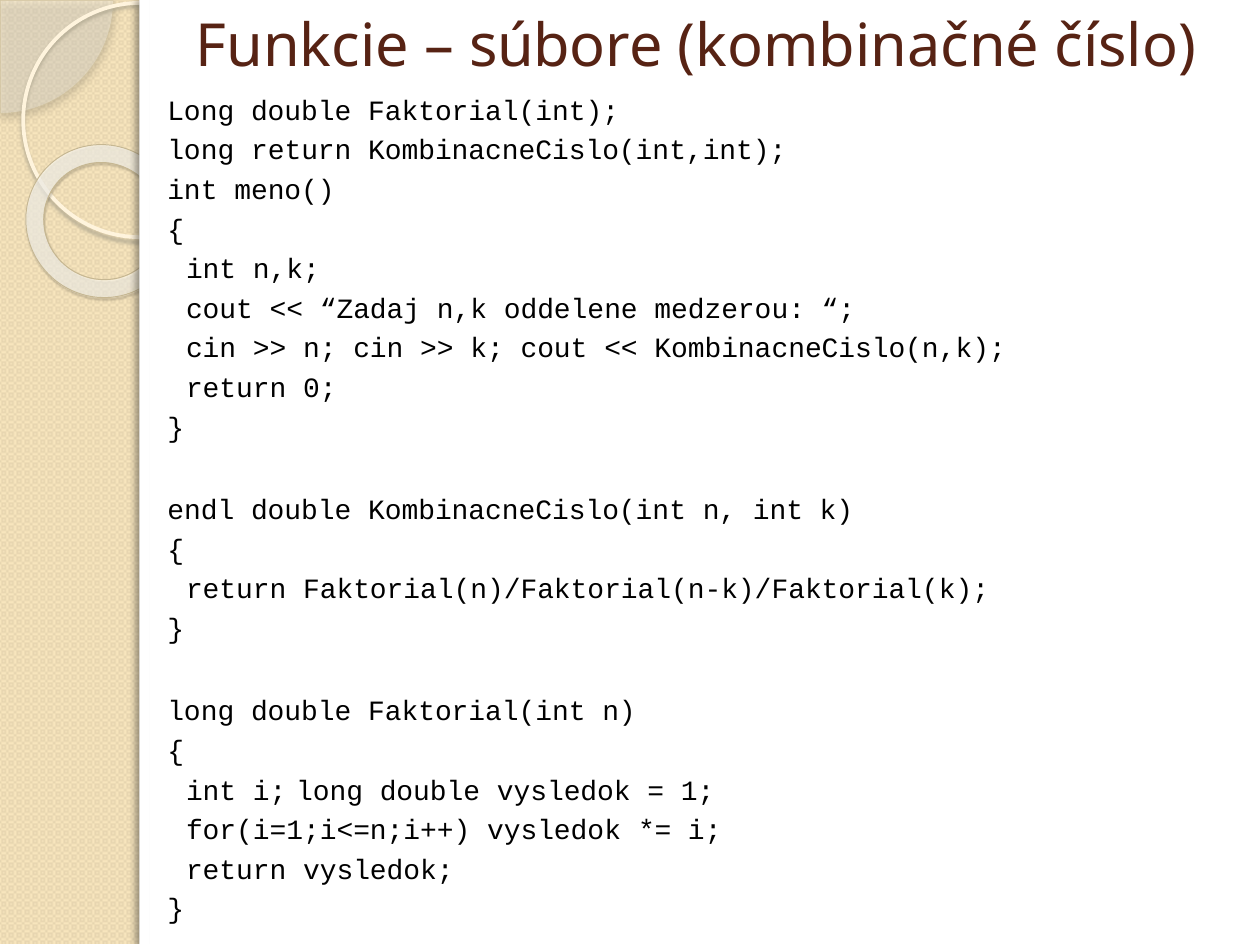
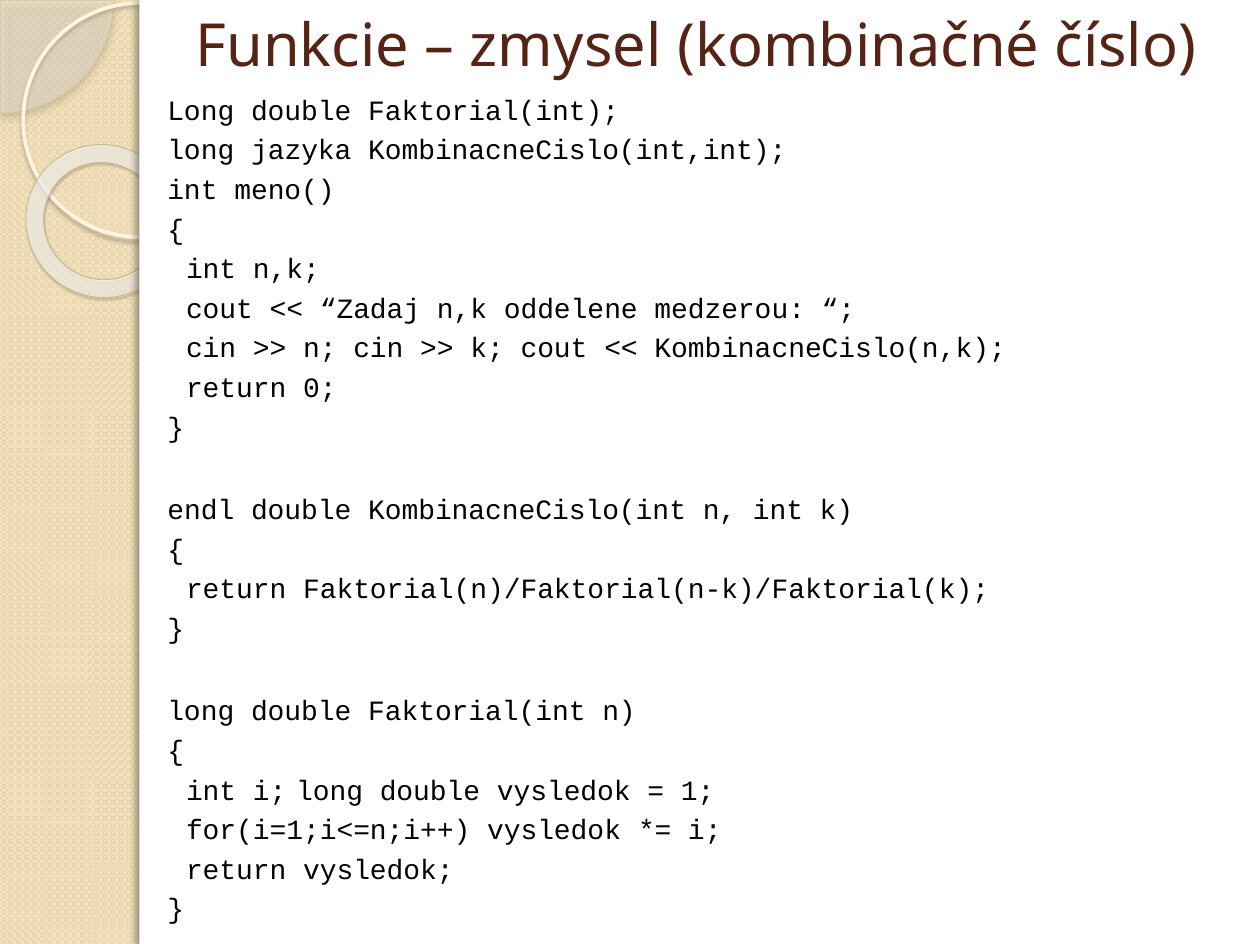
súbore: súbore -> zmysel (566, 47)
long return: return -> jazyka (301, 151)
